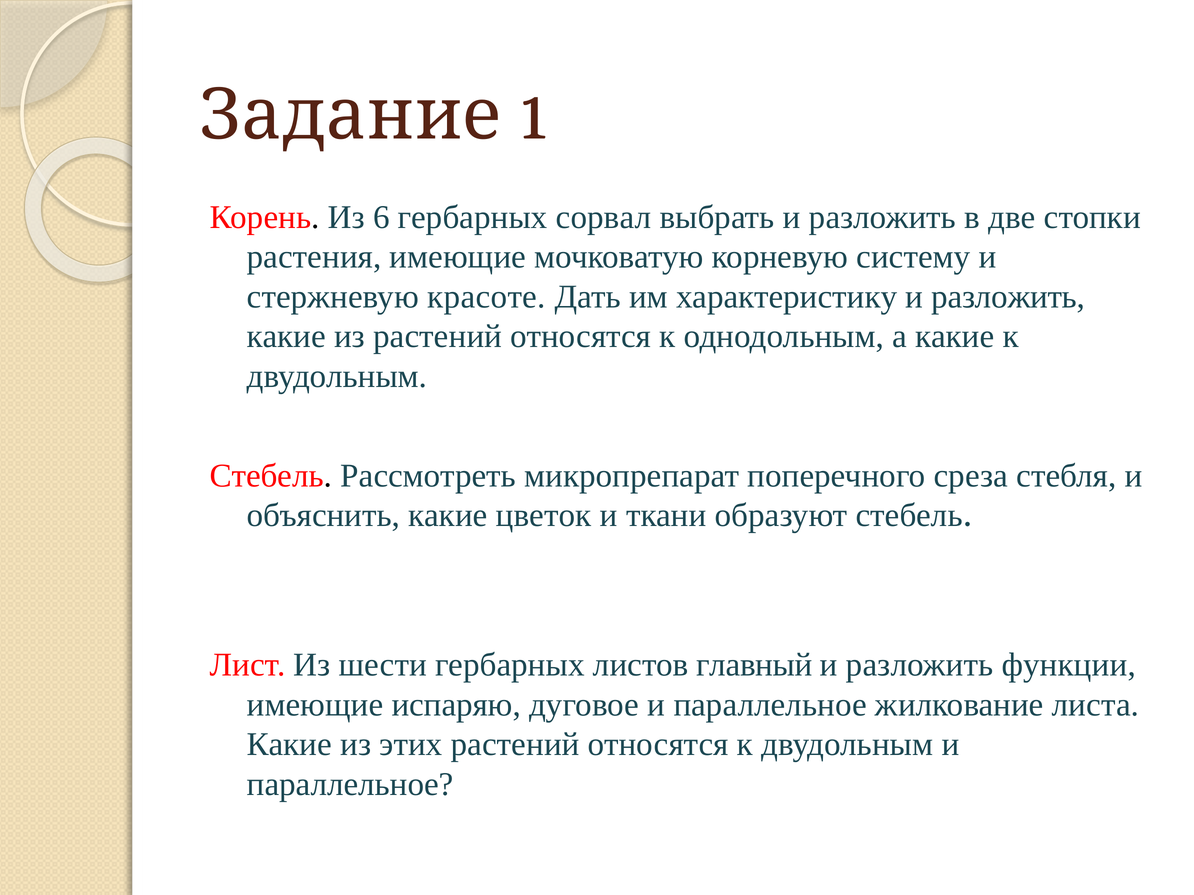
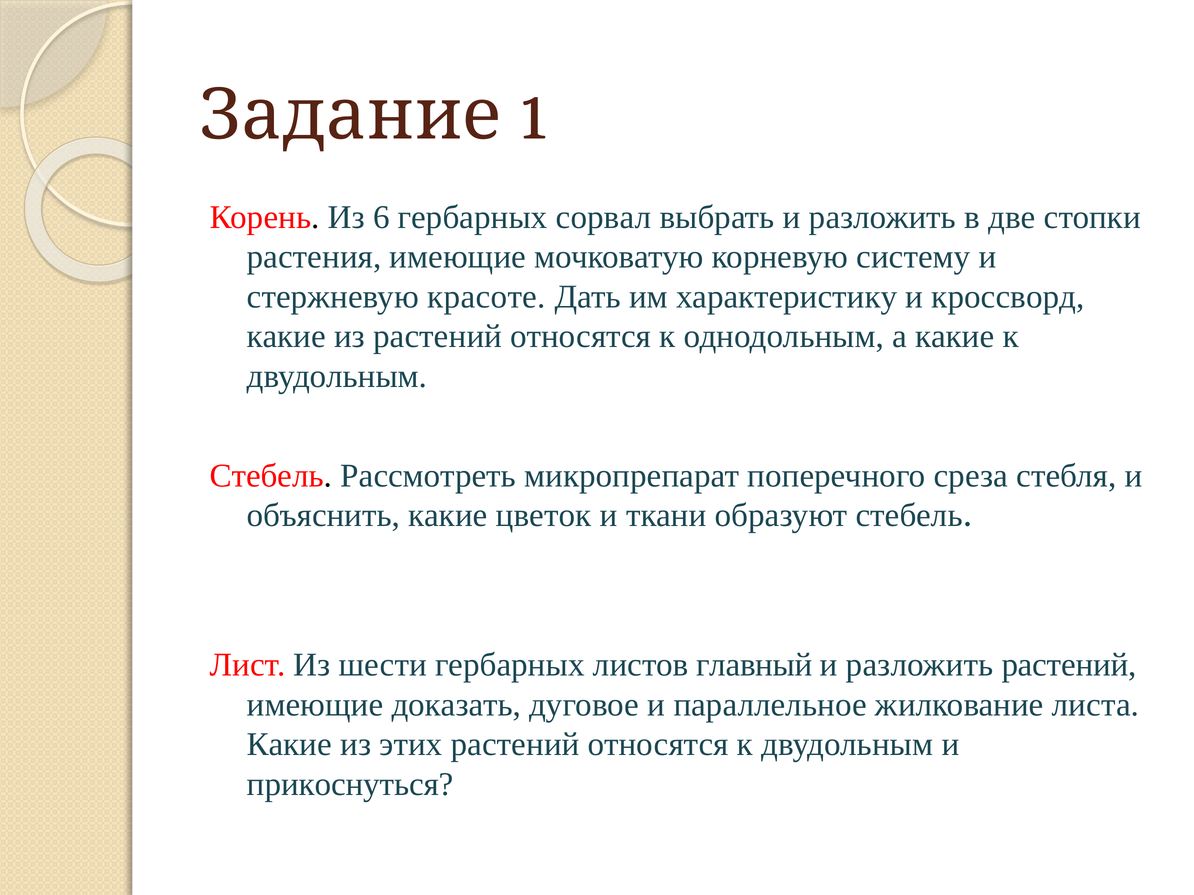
характеристику и разложить: разложить -> кроссворд (1008, 297)
разложить функции: функции -> растений (1069, 665)
испаряю: испаряю -> доказать (456, 705)
параллельное: параллельное -> прикоснуться (350, 785)
